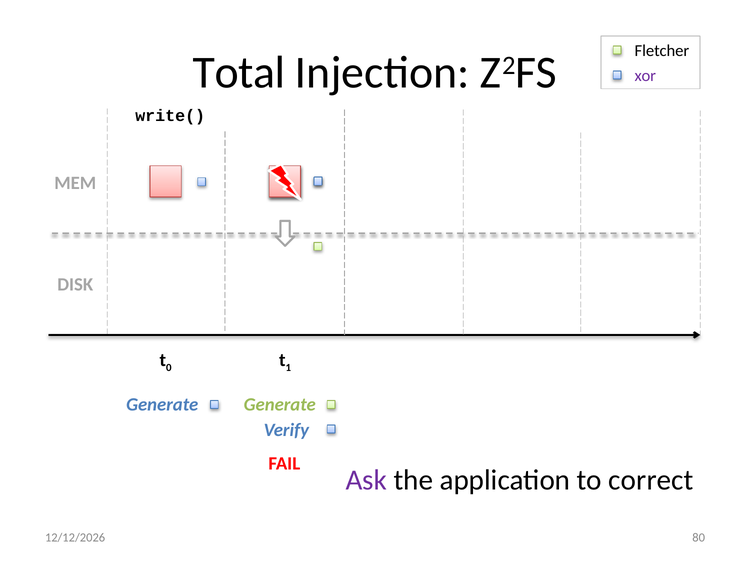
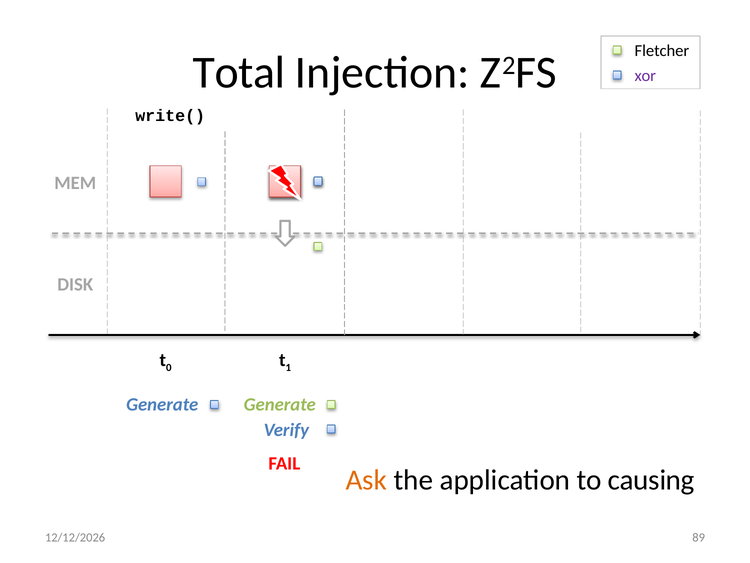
Ask colour: purple -> orange (366, 480)
correct: correct -> causing (651, 480)
80: 80 -> 89 (699, 537)
